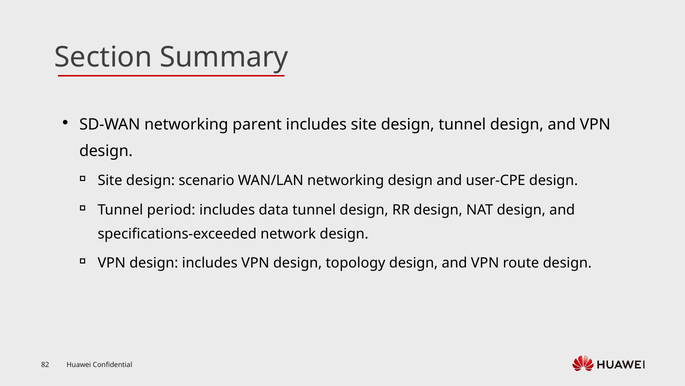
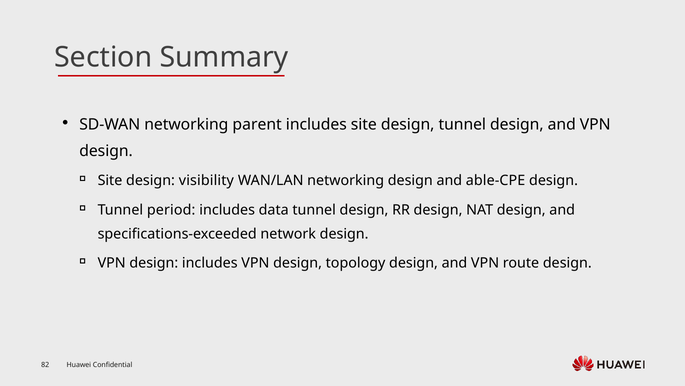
scenario: scenario -> visibility (206, 180)
user-CPE: user-CPE -> able-CPE (496, 180)
